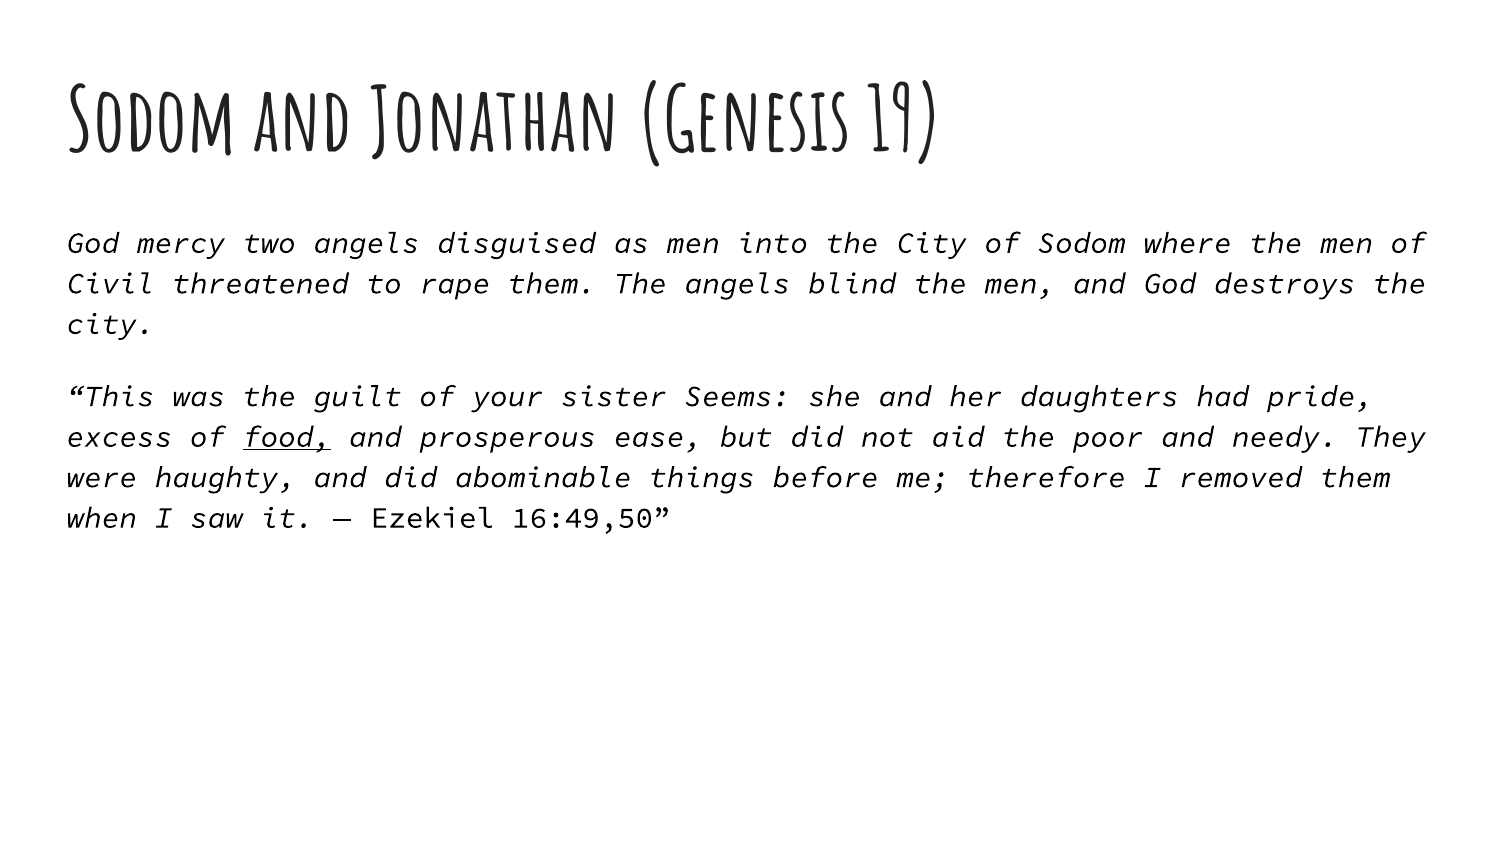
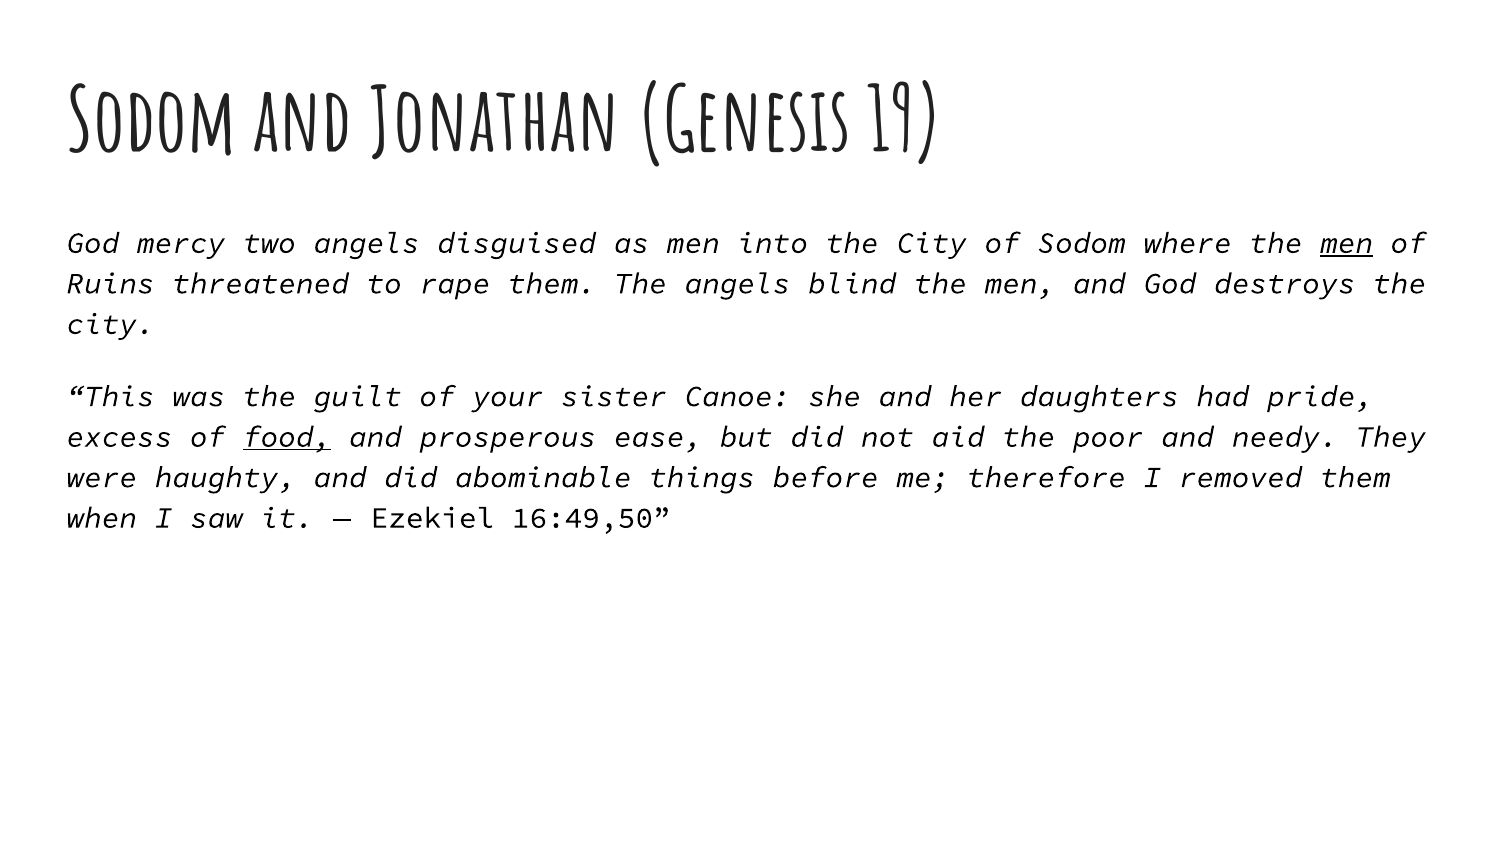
men underline: none -> present (1347, 243)
Civil: Civil -> Ruins (111, 284)
Seems: Seems -> Canoe (737, 396)
